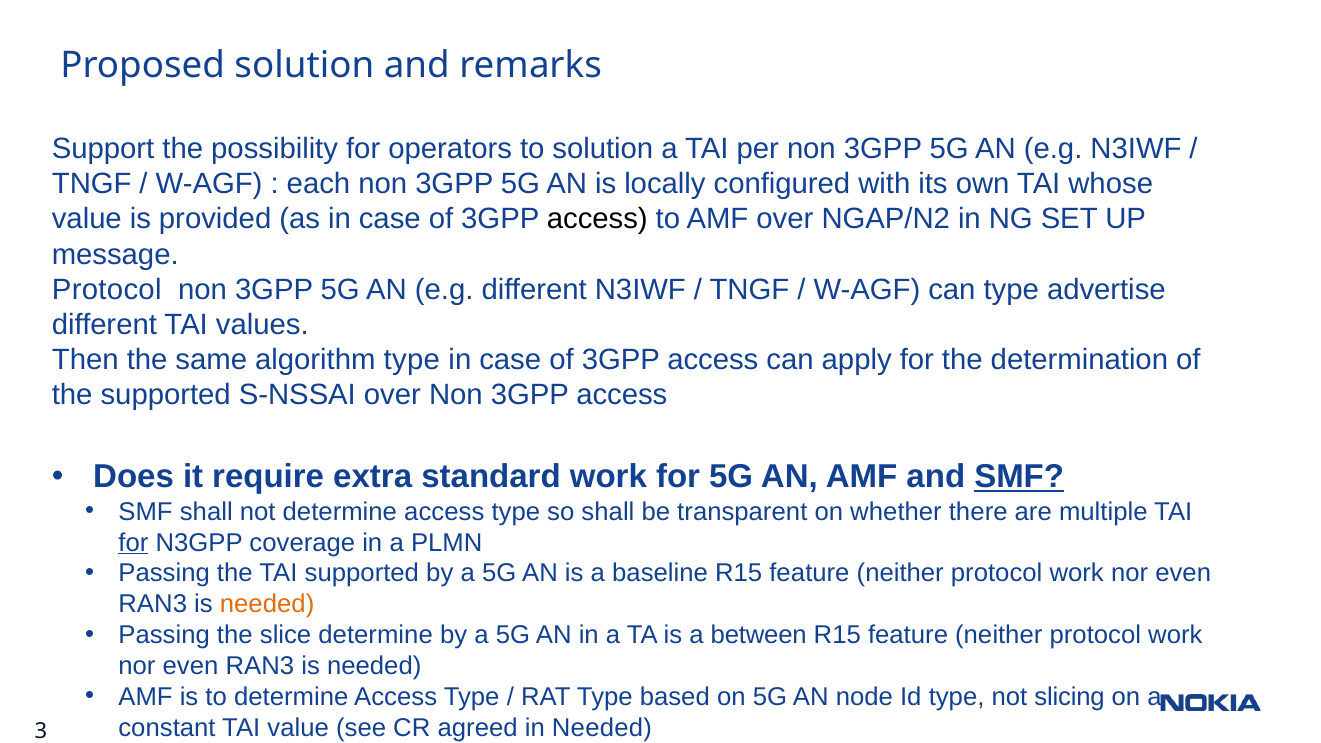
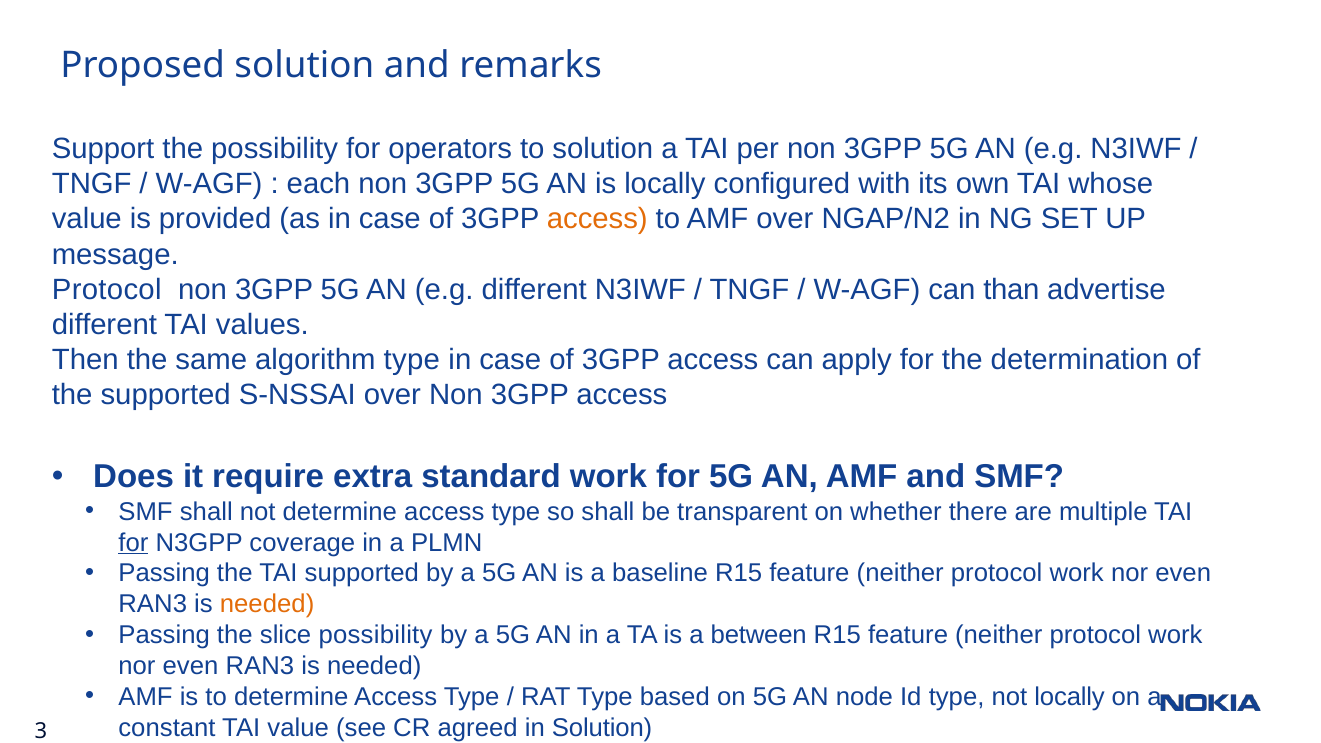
access colour: black -> orange (597, 219)
can type: type -> than (1011, 290)
SMF underline: present -> none (1019, 477)
slice determine: determine -> possibility (375, 635)
not slicing: slicing -> locally (1070, 697)
in Needed: Needed -> Solution (602, 728)
